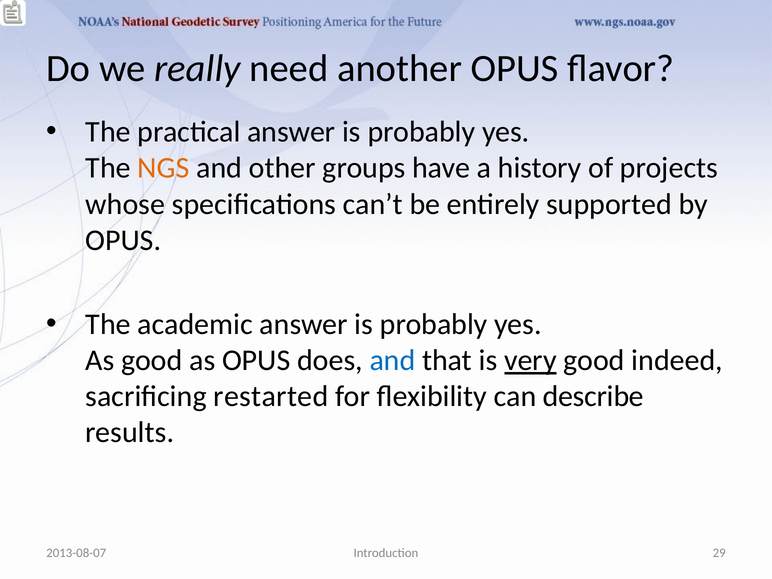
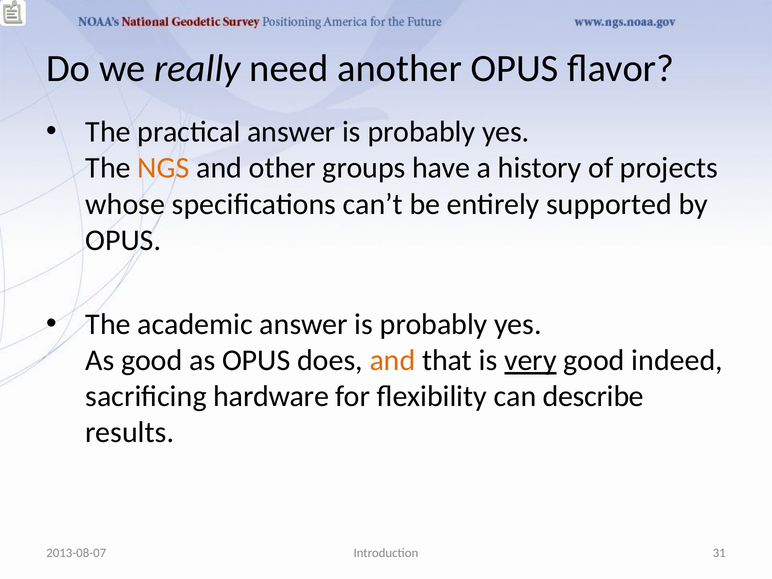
and colour: blue -> orange (392, 360)
restarted: restarted -> hardware (271, 396)
29: 29 -> 31 (719, 553)
